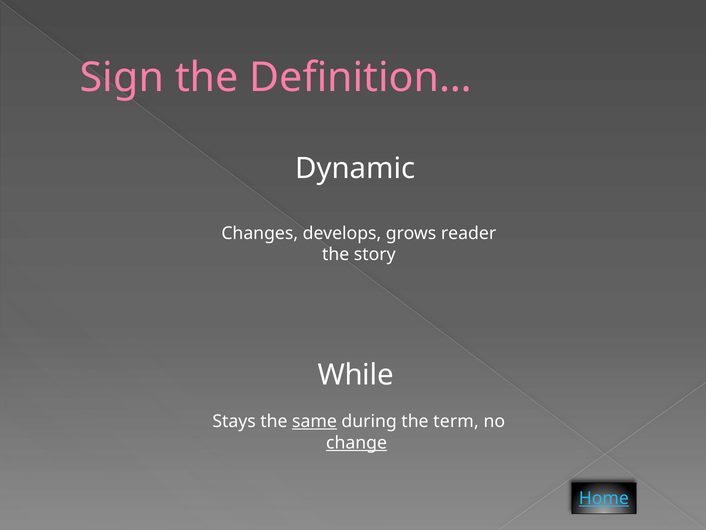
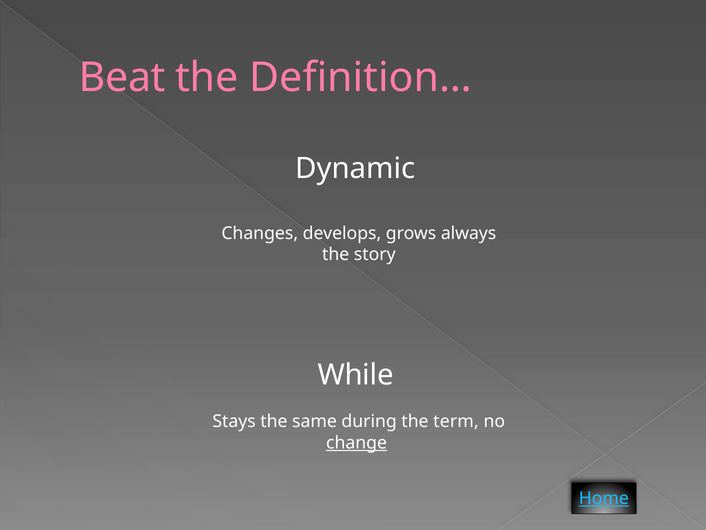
Sign: Sign -> Beat (122, 78)
reader: reader -> always (469, 233)
same underline: present -> none (314, 421)
